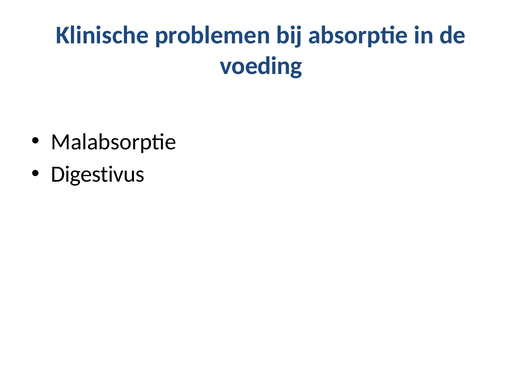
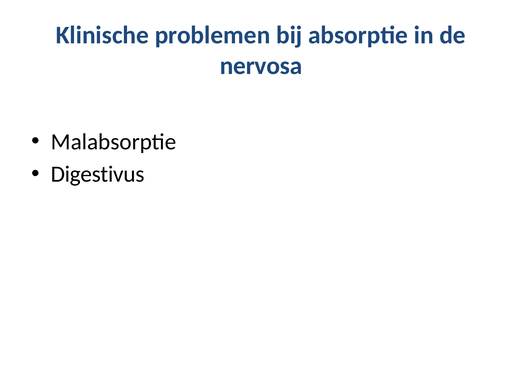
voeding: voeding -> nervosa (261, 66)
